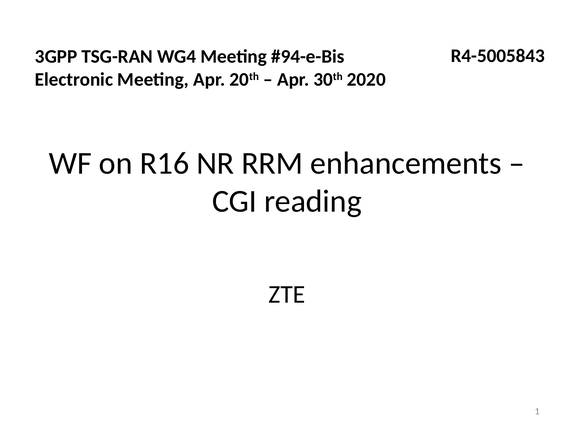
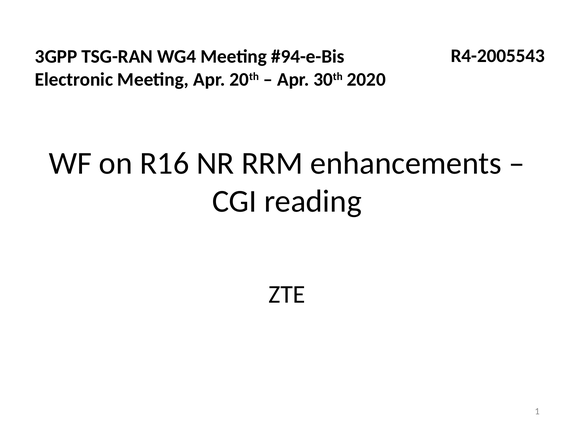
R4-5005843: R4-5005843 -> R4-2005543 (498, 56)
